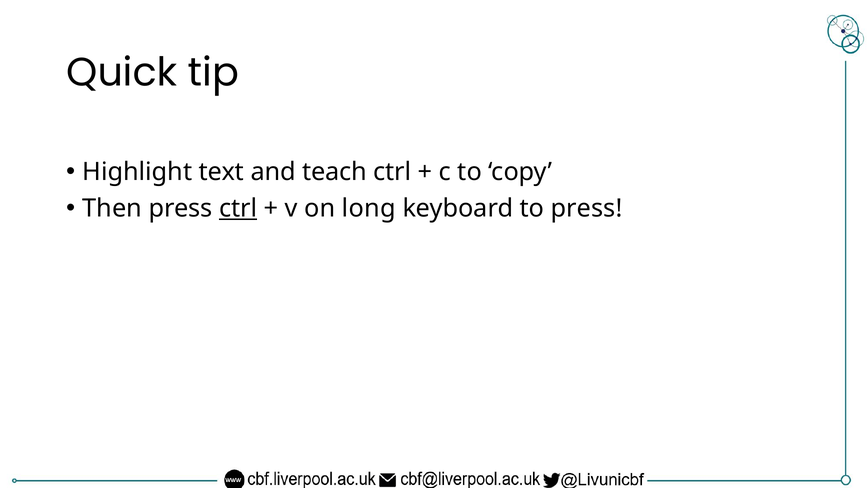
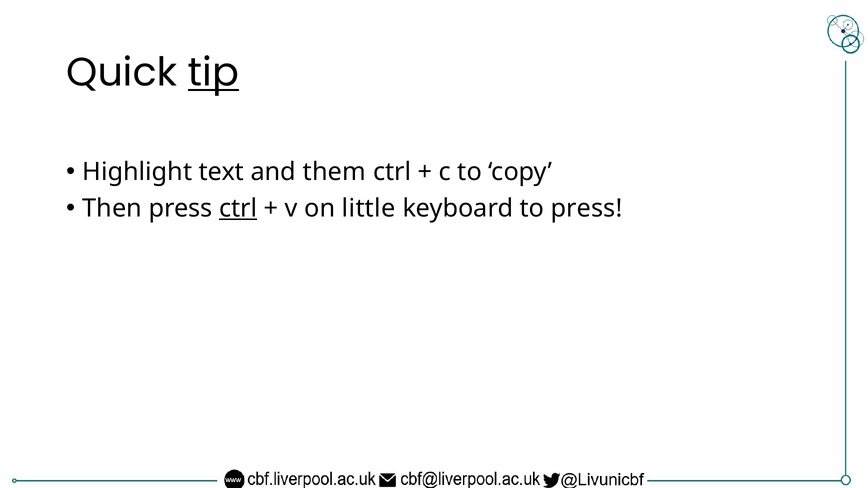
tip underline: none -> present (214, 73)
teach: teach -> them (334, 172)
long: long -> little (369, 208)
